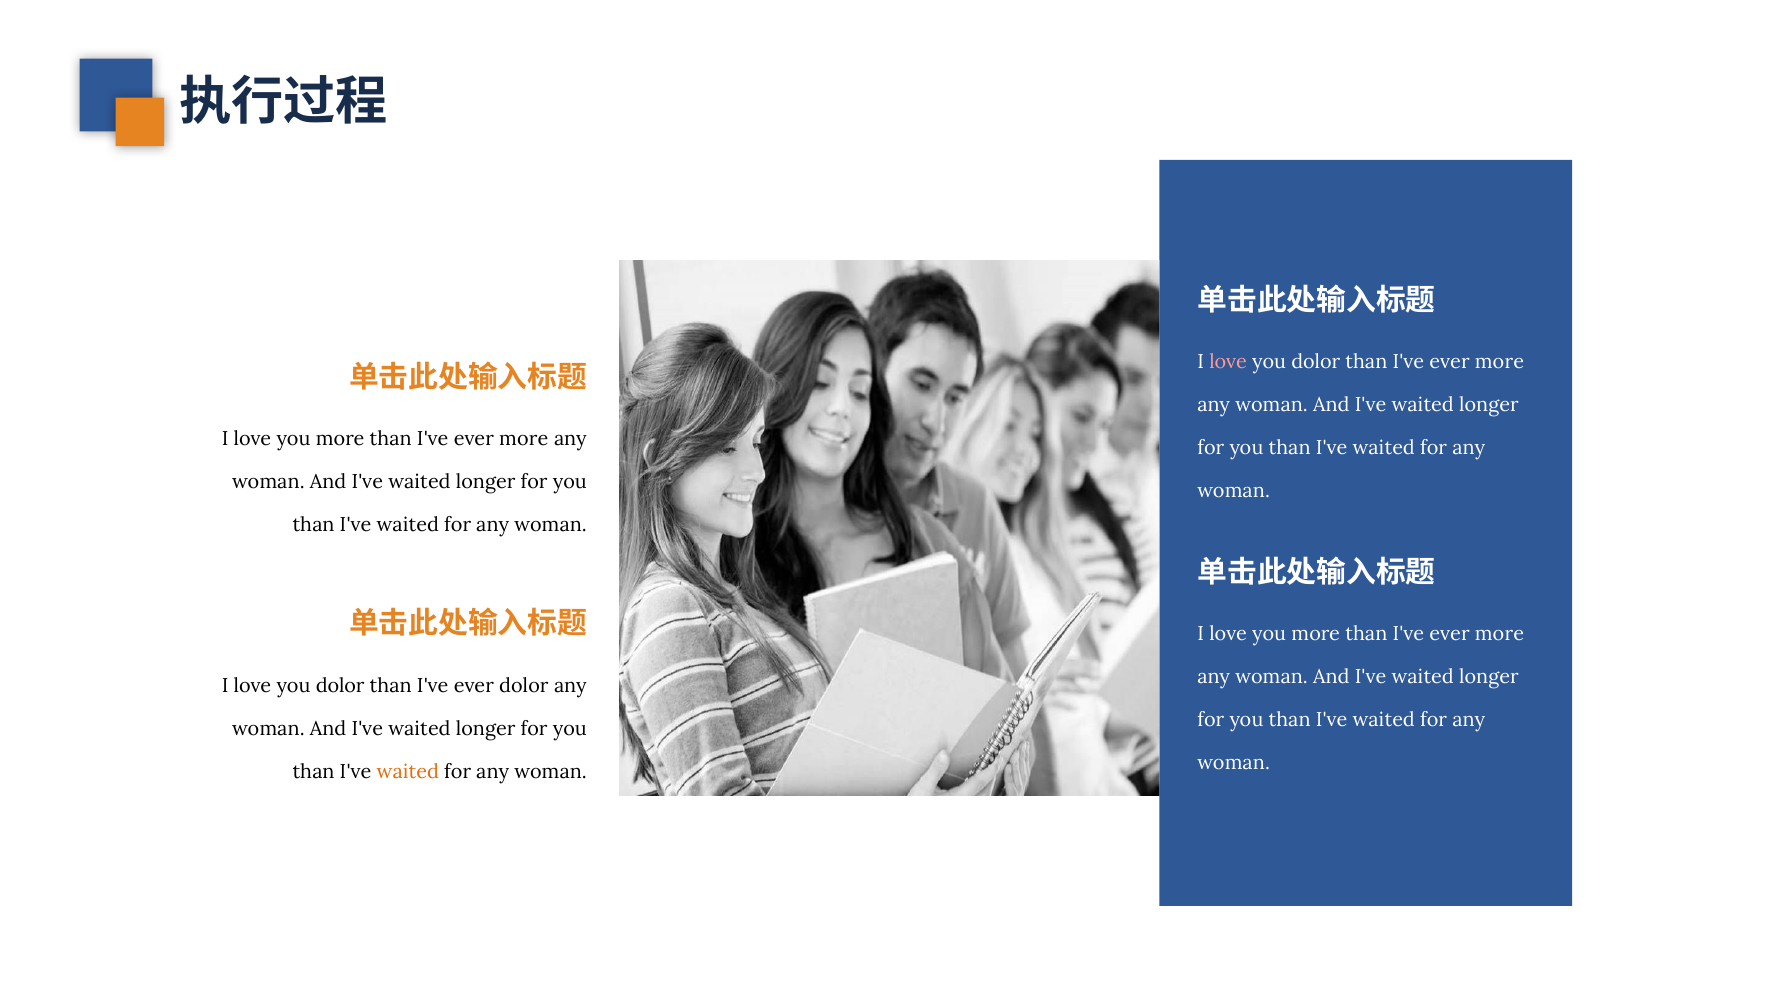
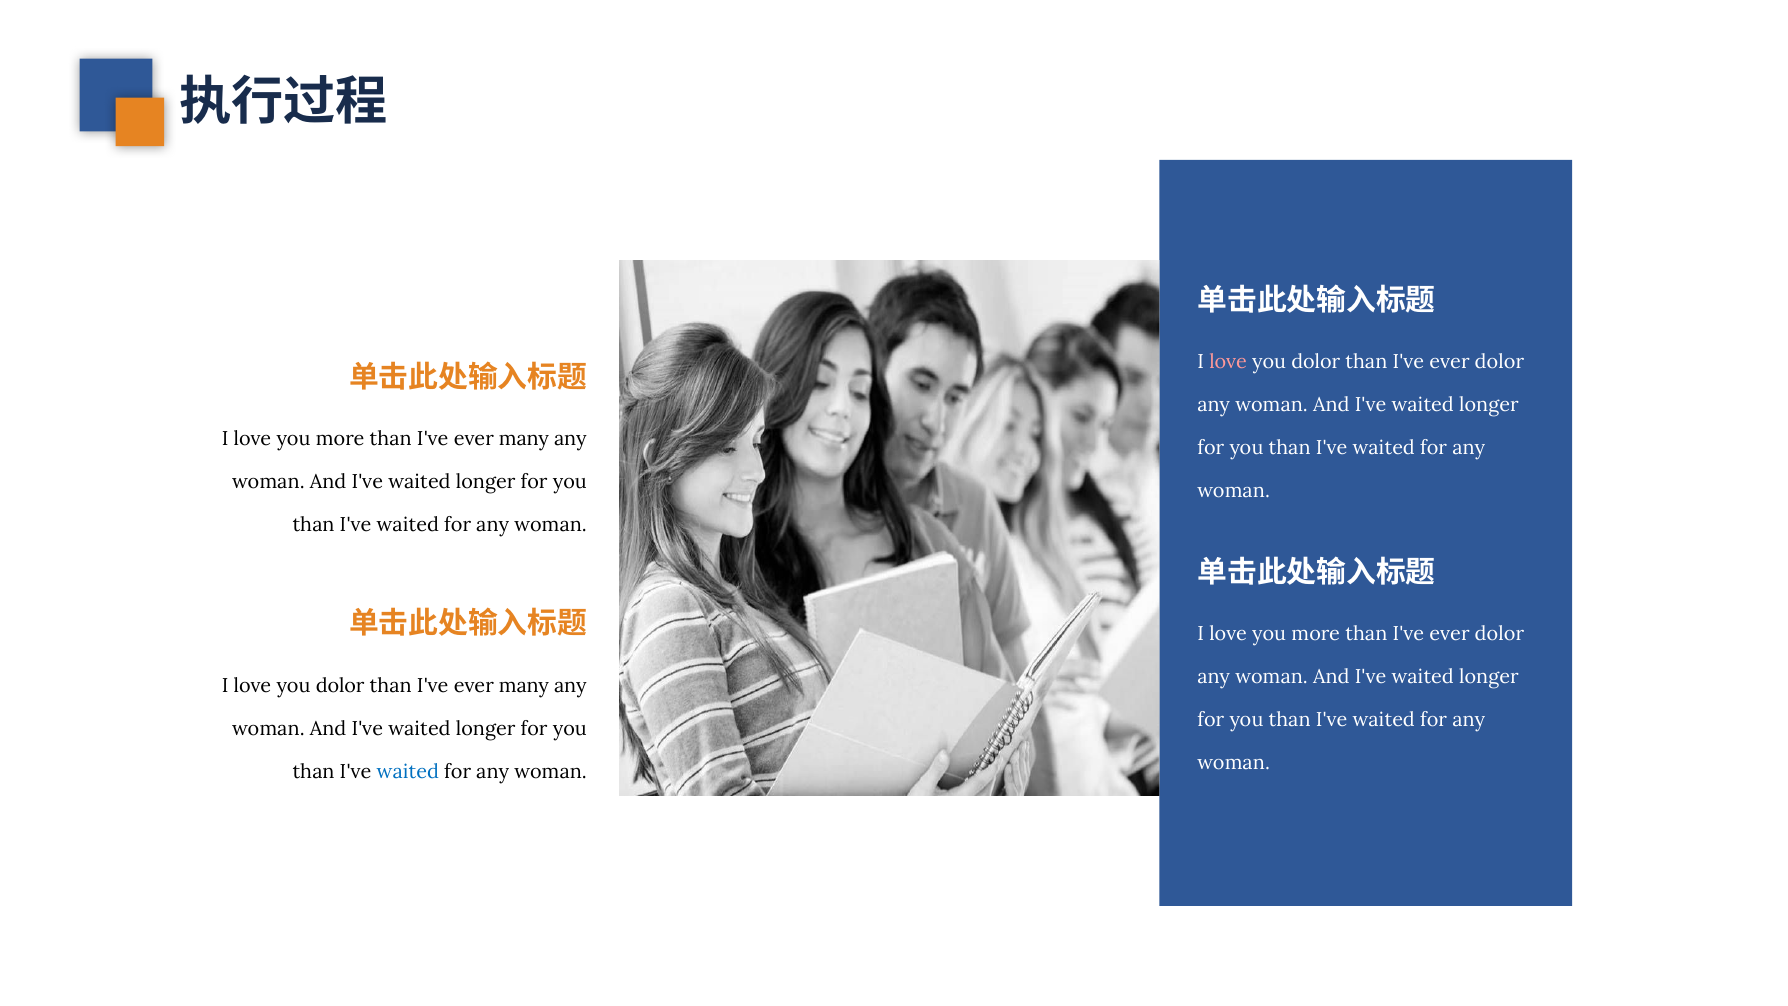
more: more -> dolor (1499, 362)
more: more -> many (524, 439)
more: more -> dolor (1499, 634)
dolor: dolor -> many (524, 686)
waited colour: orange -> blue (408, 771)
